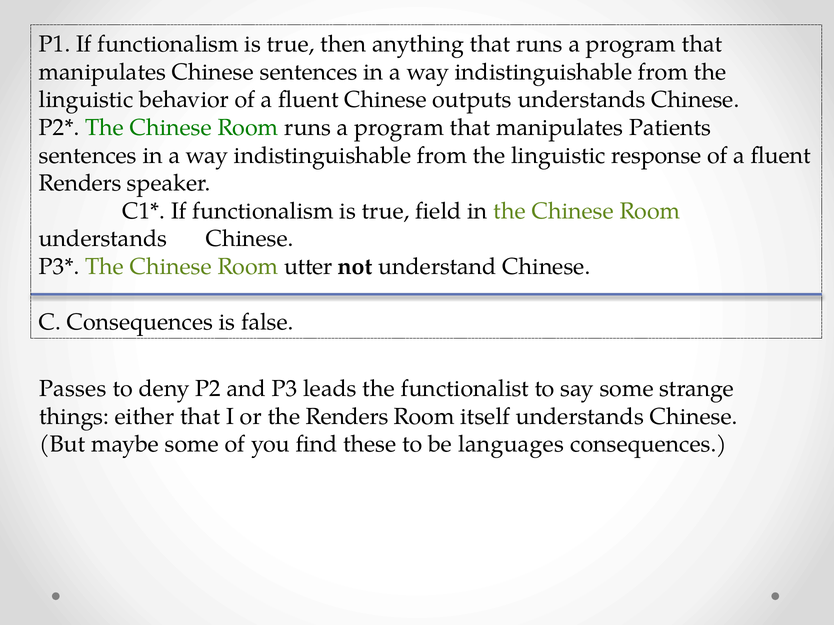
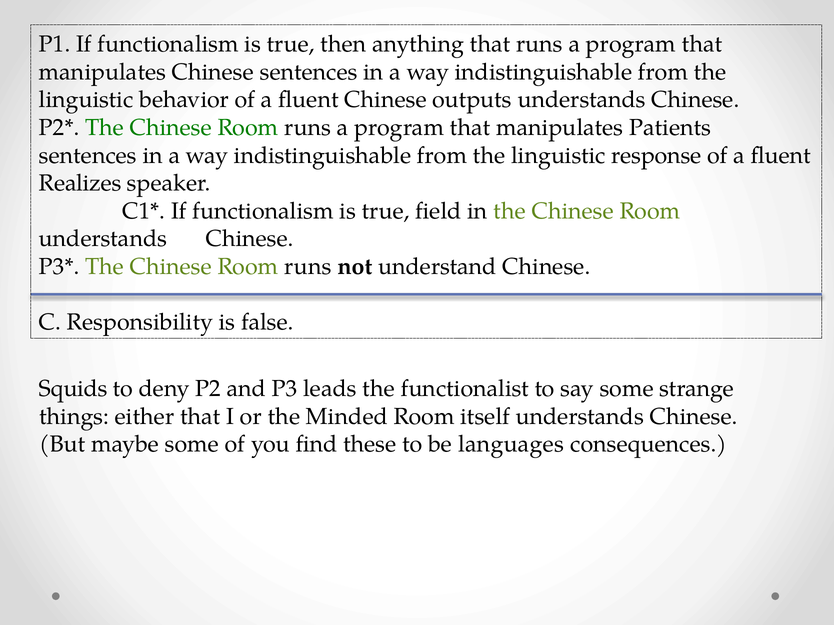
Renders: Renders -> Realizes (80, 183)
utter: utter -> runs (308, 267)
C Consequences: Consequences -> Responsibility (140, 322)
Passes: Passes -> Squids (73, 389)
the Renders: Renders -> Minded (347, 417)
